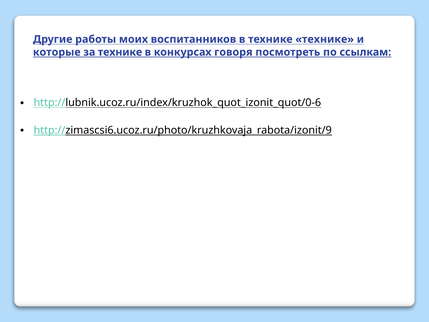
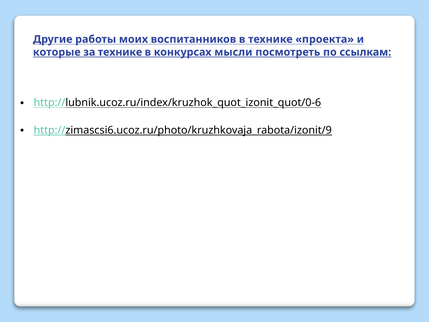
технике технике: технике -> проекта (325, 39)
говоря: говоря -> мысли (233, 52)
